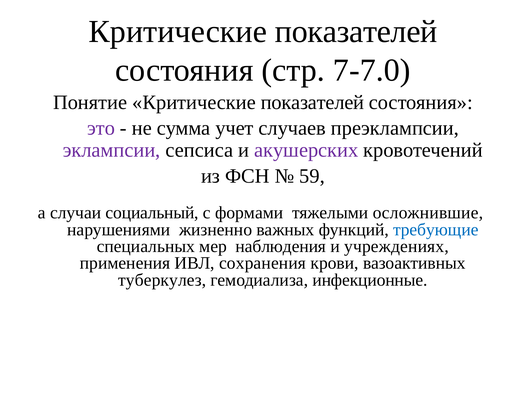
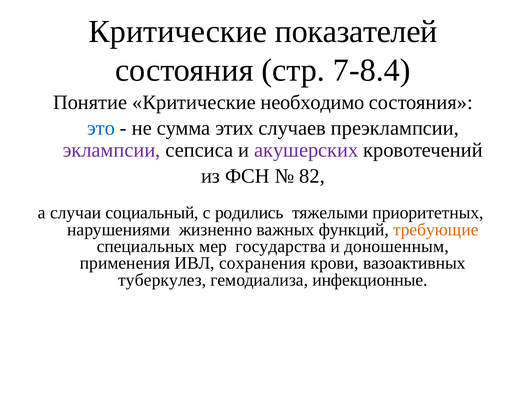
7-7.0: 7-7.0 -> 7-8.4 (372, 70)
Понятие Критические показателей: показателей -> необходимо (312, 103)
это colour: purple -> blue (101, 128)
учет: учет -> этих (235, 128)
59: 59 -> 82 (312, 176)
формами: формами -> родились (249, 213)
осложнившие: осложнившие -> приоритетных (428, 213)
требующие colour: blue -> orange (436, 230)
наблюдения: наблюдения -> государства (281, 247)
учреждениях: учреждениях -> доношенным (396, 247)
